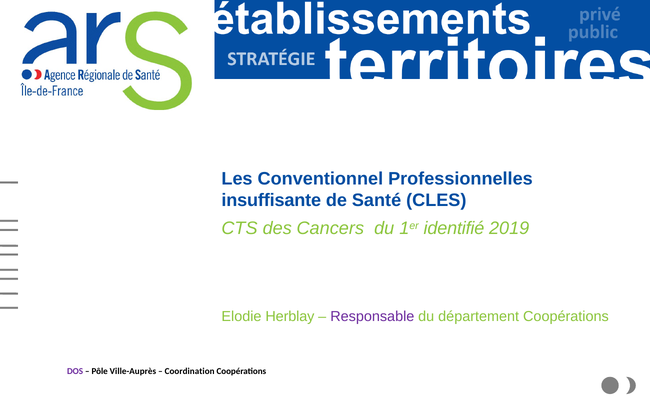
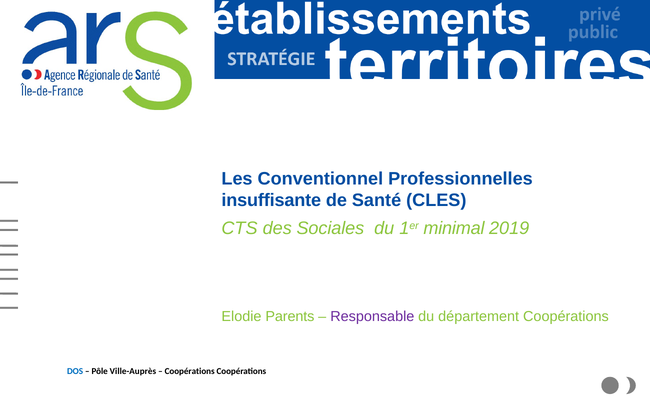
Cancers: Cancers -> Sociales (330, 229)
identifié: identifié -> minimal (454, 229)
Herblay: Herblay -> Parents (290, 317)
DOS colour: purple -> blue (75, 372)
Coordination: Coordination -> Coopérations (190, 372)
